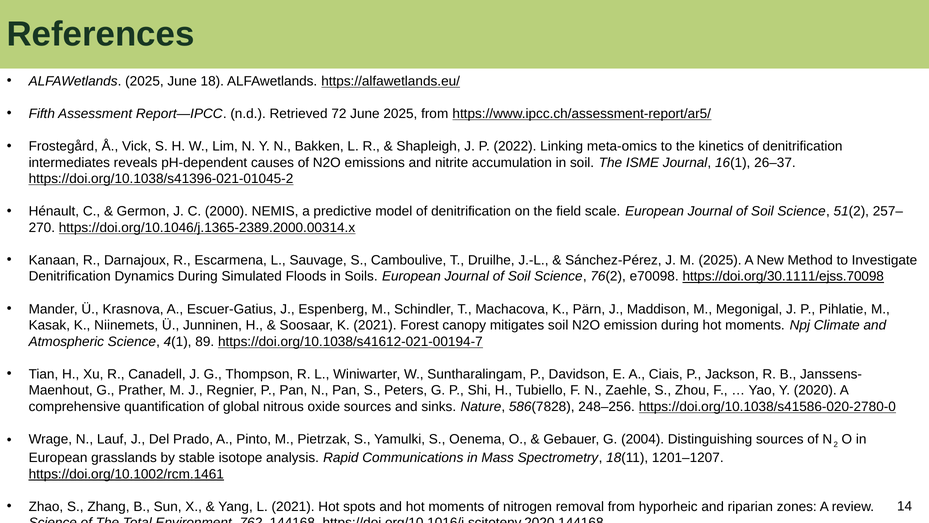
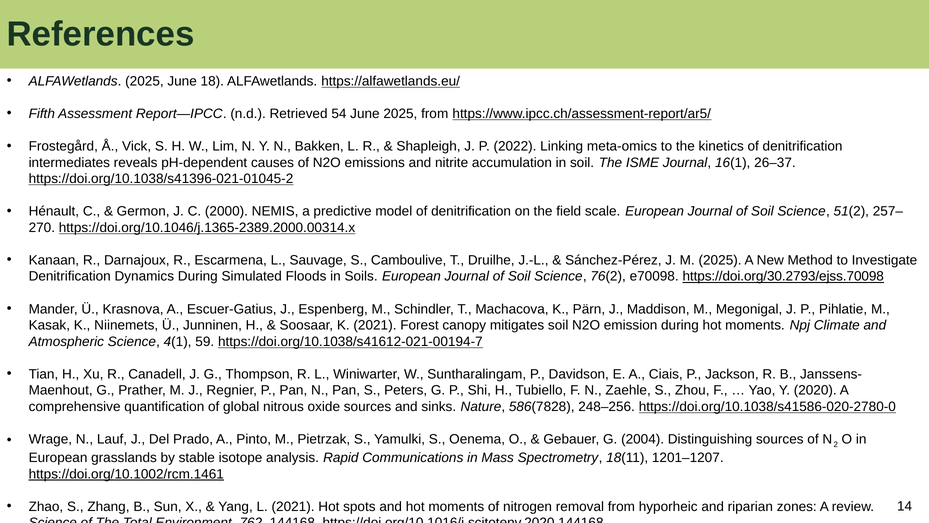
72: 72 -> 54 (339, 114)
https://doi.org/30.1111/ejss.70098: https://doi.org/30.1111/ejss.70098 -> https://doi.org/30.2793/ejss.70098 (783, 276)
89: 89 -> 59 (205, 341)
